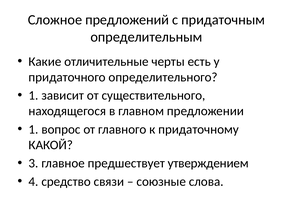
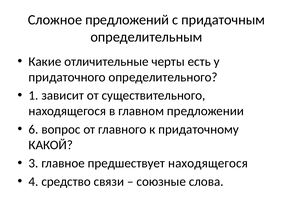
1: 1 -> 6 (34, 129)
предшествует утверждением: утверждением -> находящегося (208, 163)
